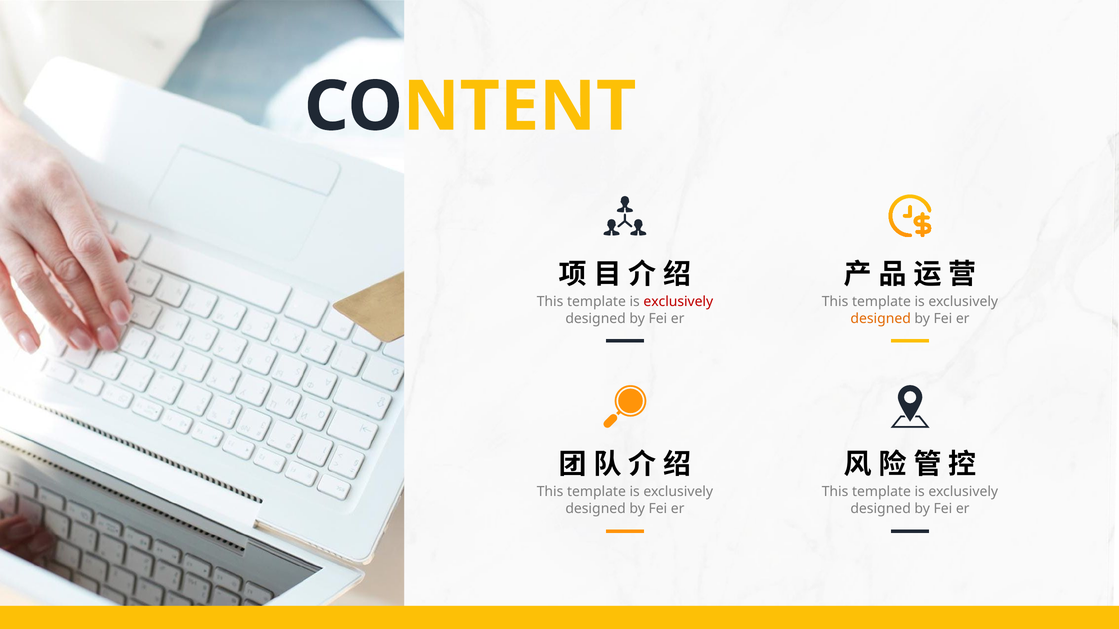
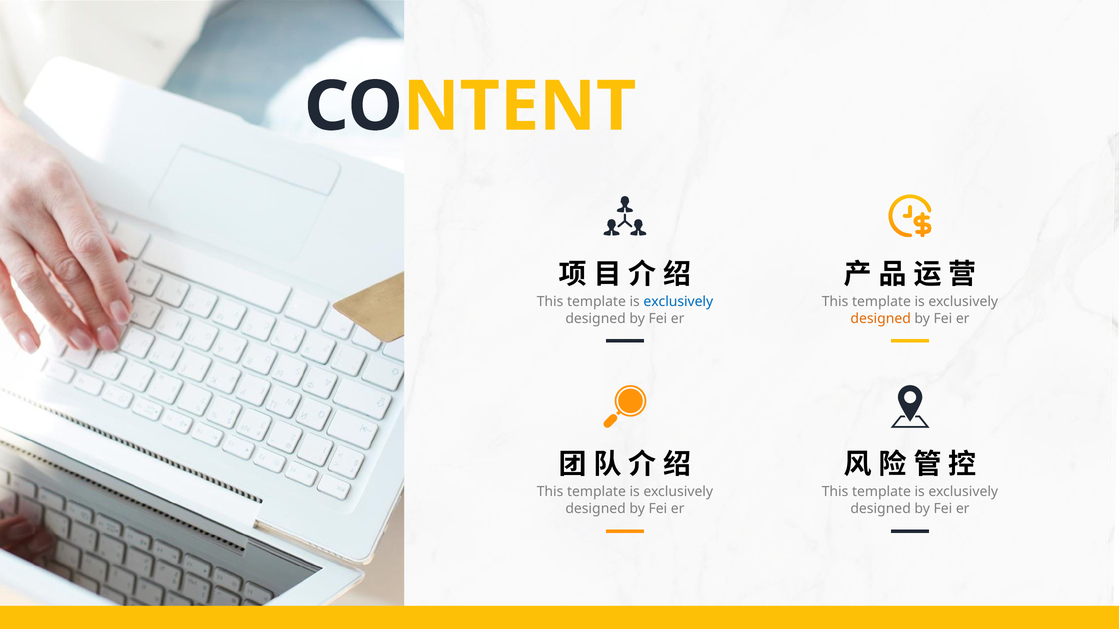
exclusively colour: red -> blue (678, 302)
